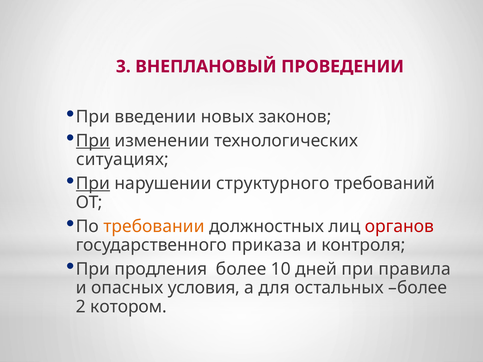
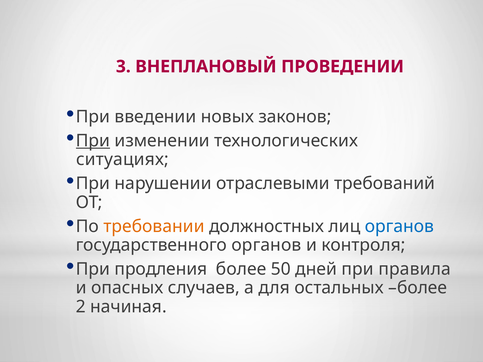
При underline: present -> none (93, 184)
структурного: структурного -> отраслевыми (273, 184)
органов colour: red -> blue (400, 226)
государственного приказа: приказа -> органов (266, 245)
10: 10 -> 50 (281, 269)
условия: условия -> случаев (204, 288)
котором: котором -> начиная (128, 307)
